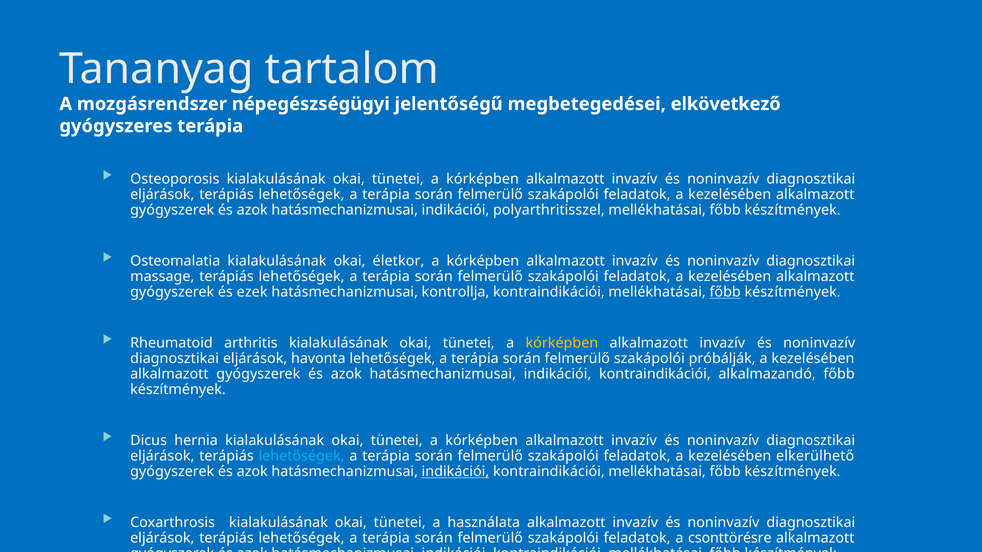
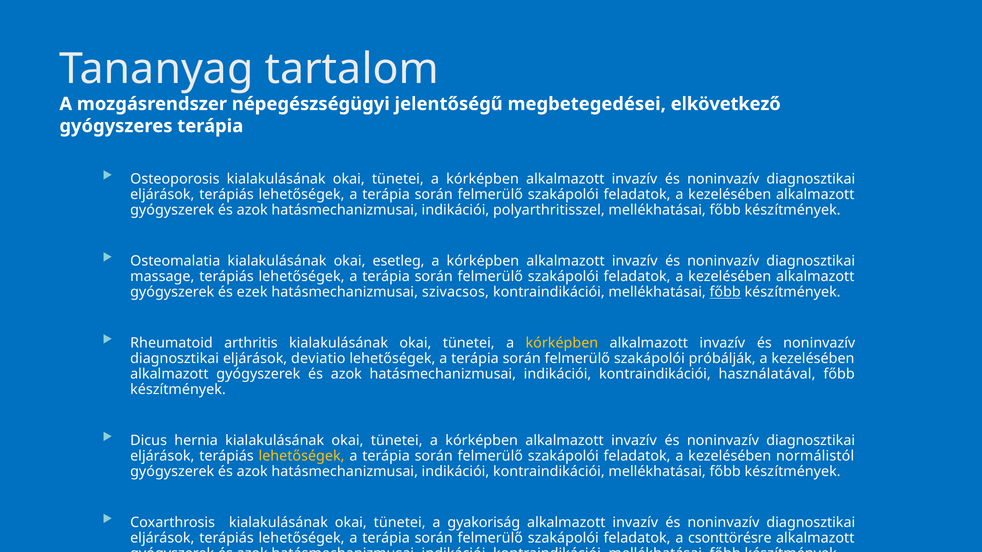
életkor: életkor -> esetleg (399, 261)
kontrollja: kontrollja -> szivacsos (455, 292)
havonta: havonta -> deviatio (318, 359)
alkalmazandó: alkalmazandó -> használatával (767, 374)
lehetőségek colour: light blue -> yellow (302, 456)
elkerülhető: elkerülhető -> normálistól (815, 456)
indikációi underline: present -> none (455, 472)
használata: használata -> gyakoriság (484, 523)
